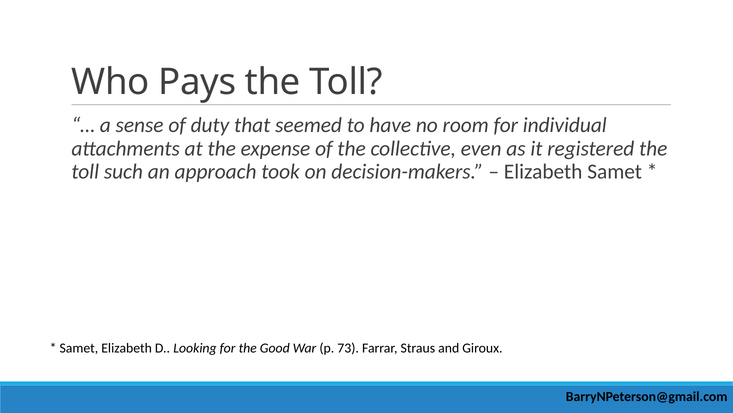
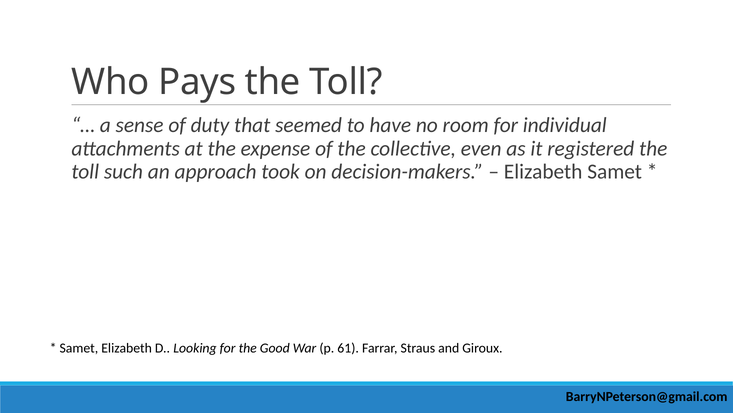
73: 73 -> 61 (348, 348)
